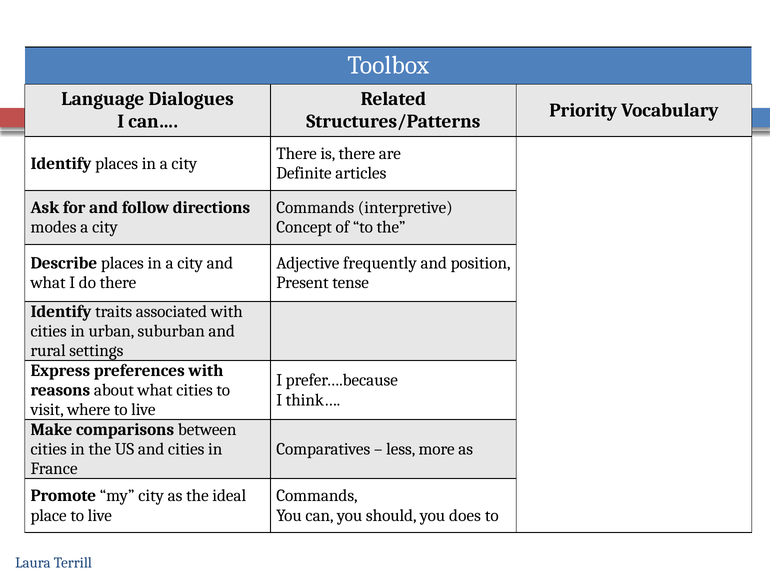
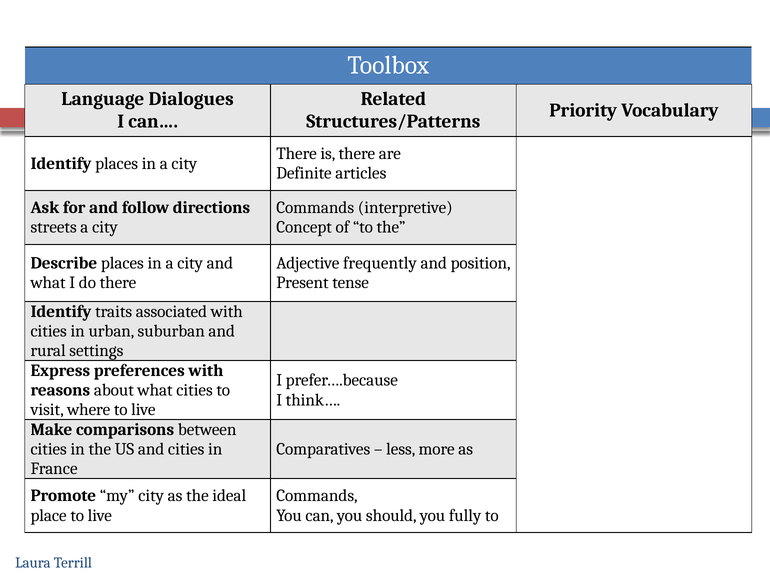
modes: modes -> streets (54, 227)
does: does -> fully (465, 515)
